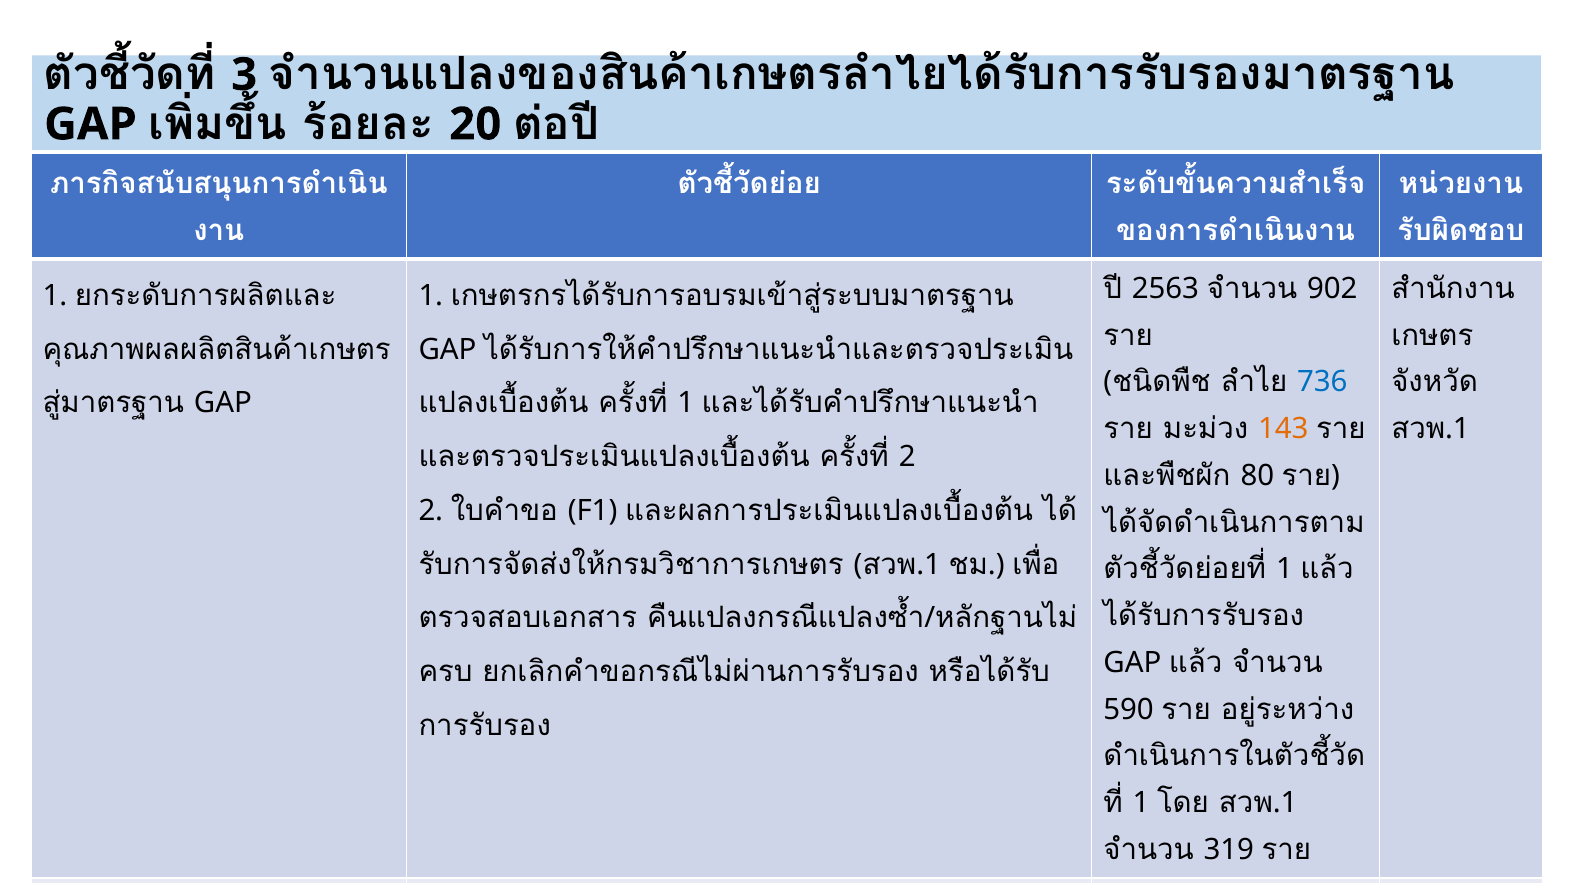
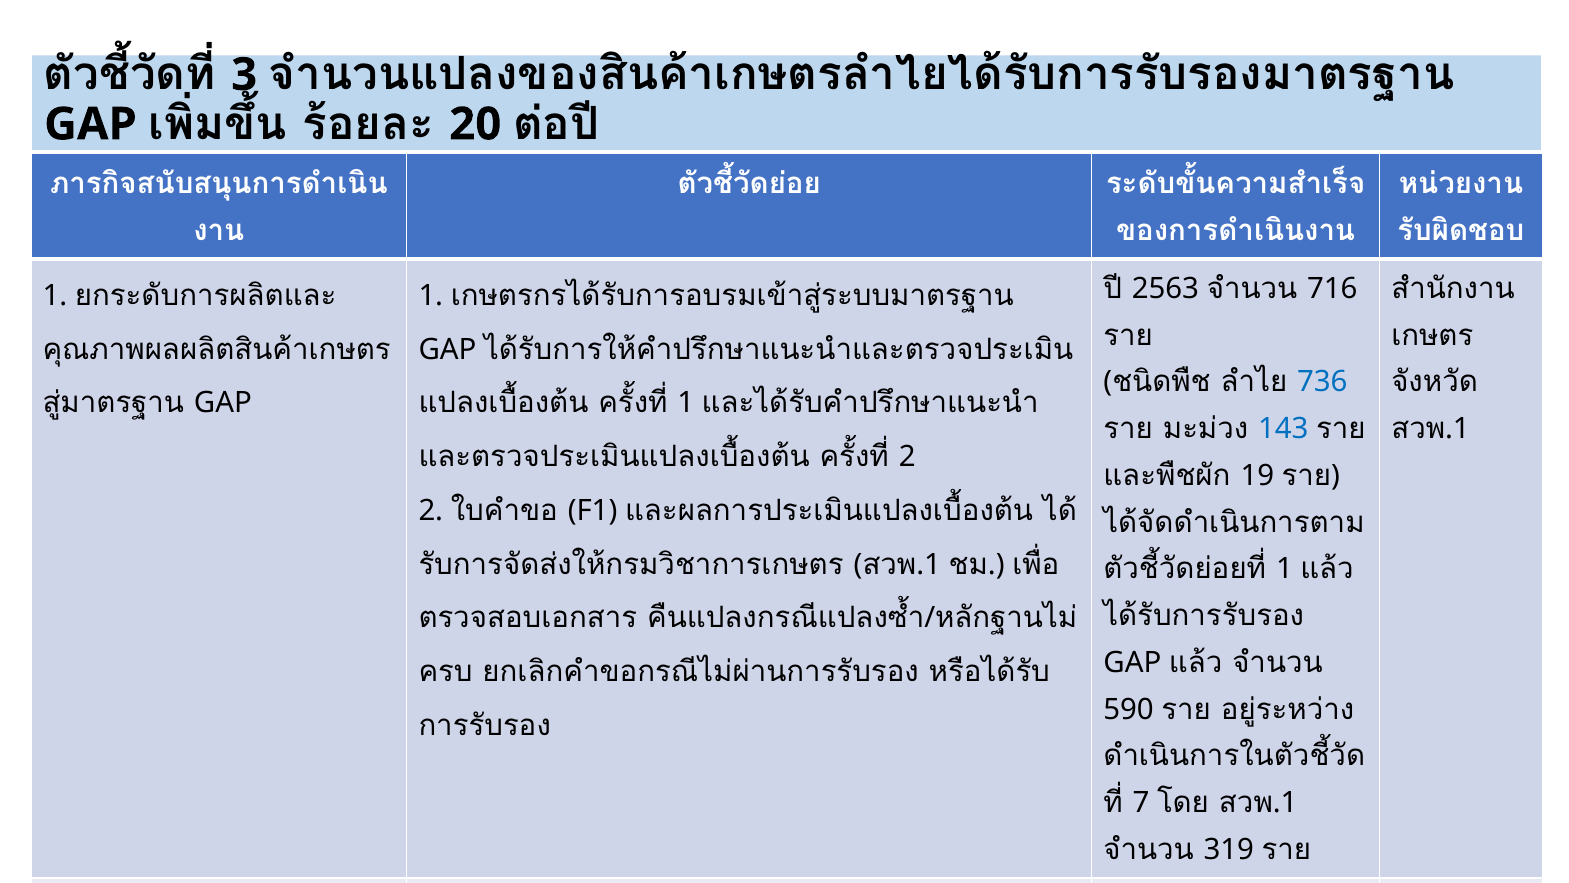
902: 902 -> 716 (1332, 289)
143 colour: orange -> blue (1283, 429)
80: 80 -> 19 (1257, 475)
1: 1 -> 7 (1141, 802)
